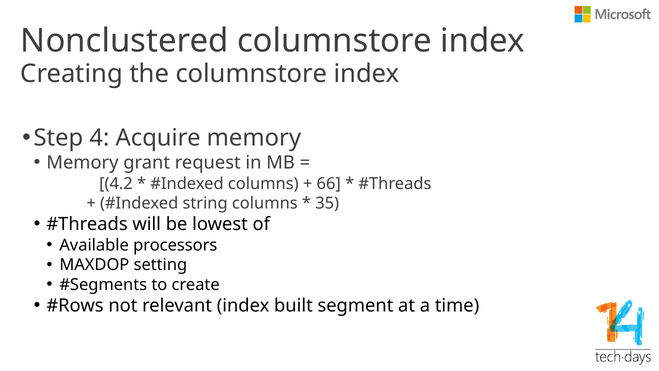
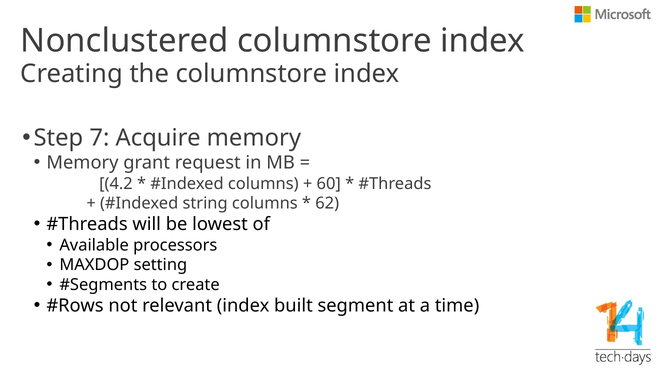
4: 4 -> 7 (99, 138)
66: 66 -> 60 (329, 183)
35: 35 -> 62 (327, 203)
